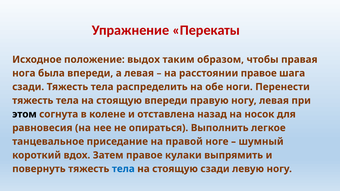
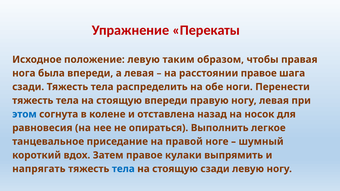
положение выдох: выдох -> левую (144, 60)
этом colour: black -> blue (24, 114)
повернуть: повернуть -> напрягать (39, 169)
